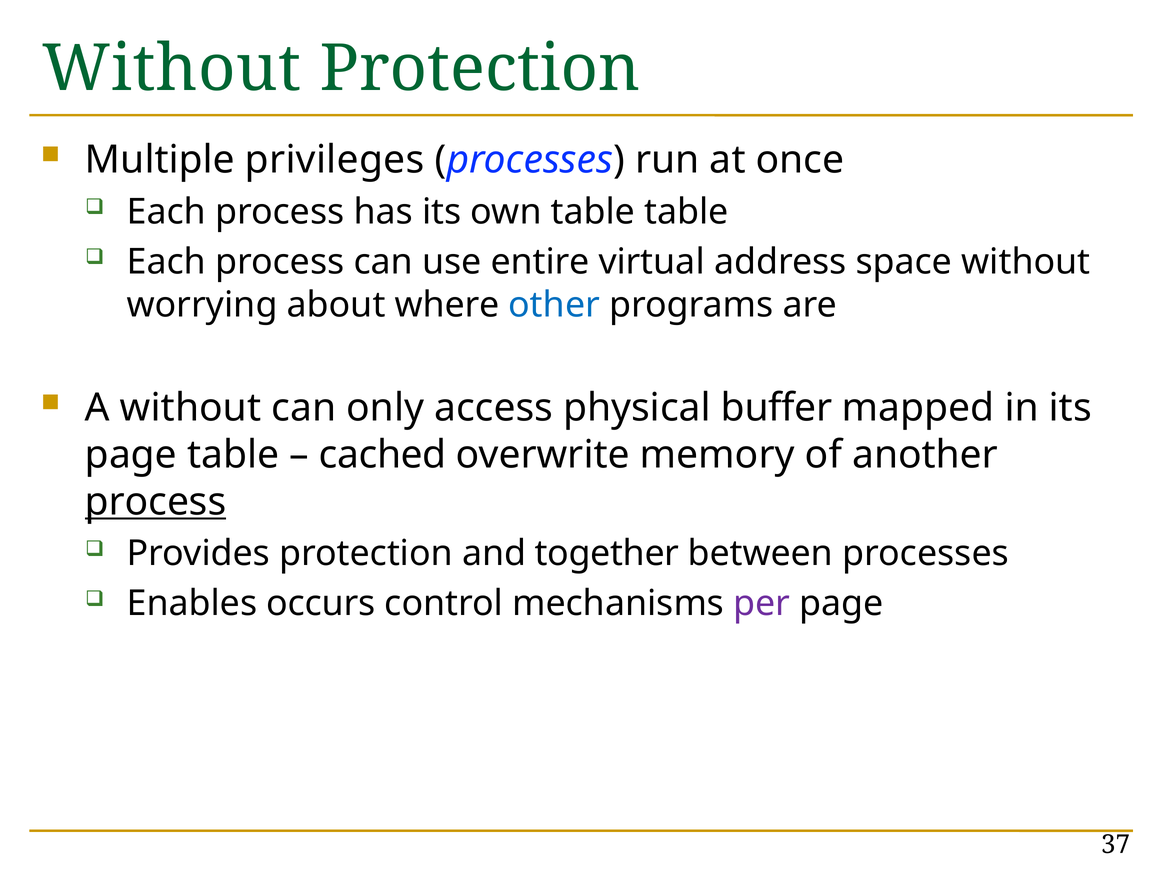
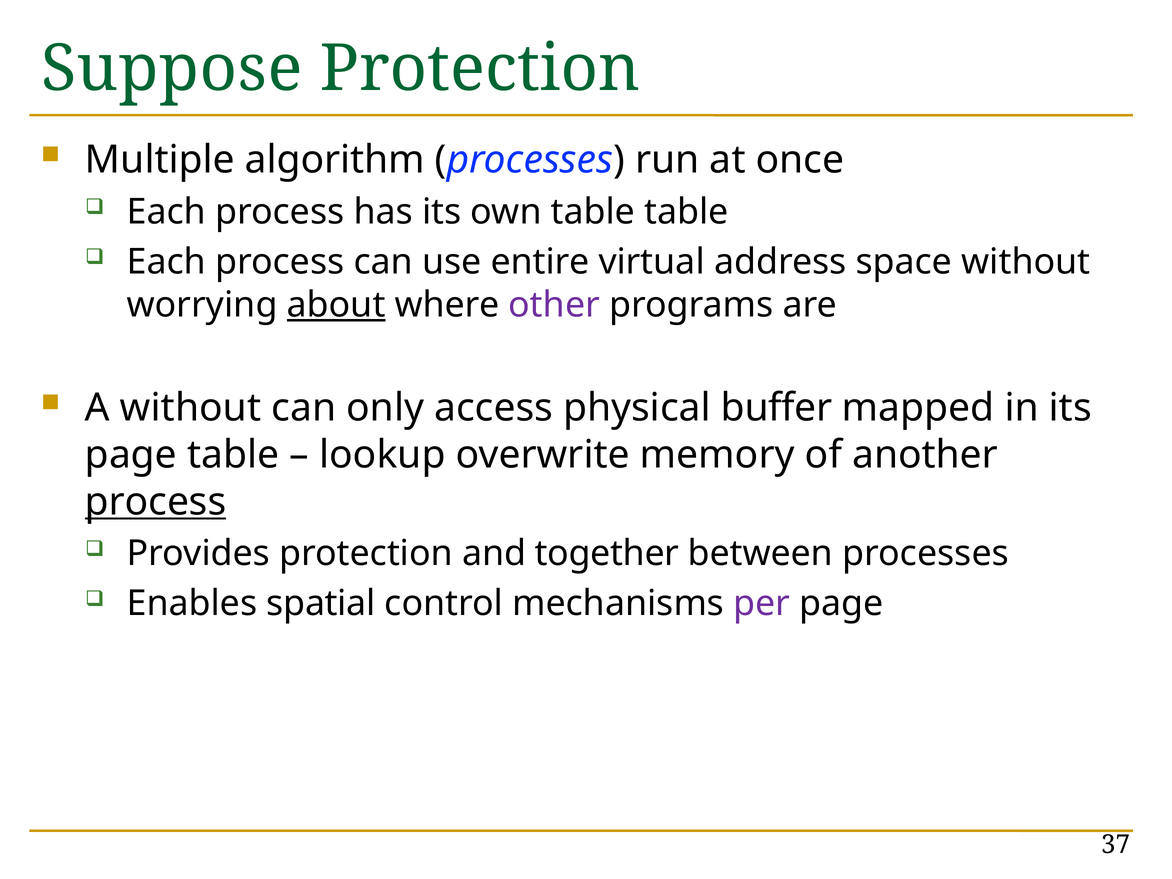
Without: Without -> Suppose (172, 69)
privileges: privileges -> algorithm (335, 160)
about underline: none -> present (336, 305)
other colour: blue -> purple (554, 305)
cached: cached -> lookup (382, 455)
occurs: occurs -> spatial (321, 604)
